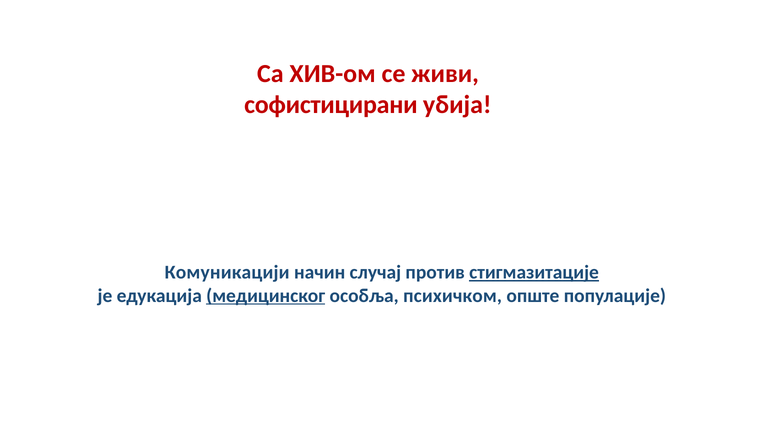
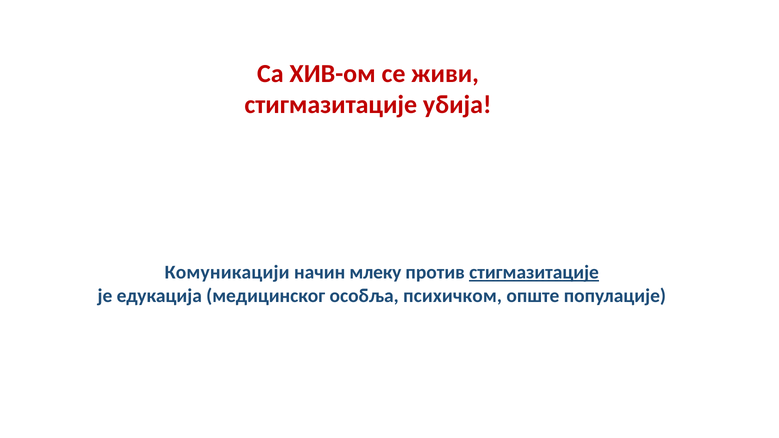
софистицирани: софистицирани -> стигмазитације (331, 105)
случај: случај -> млеку (375, 272)
медицинског underline: present -> none (266, 296)
